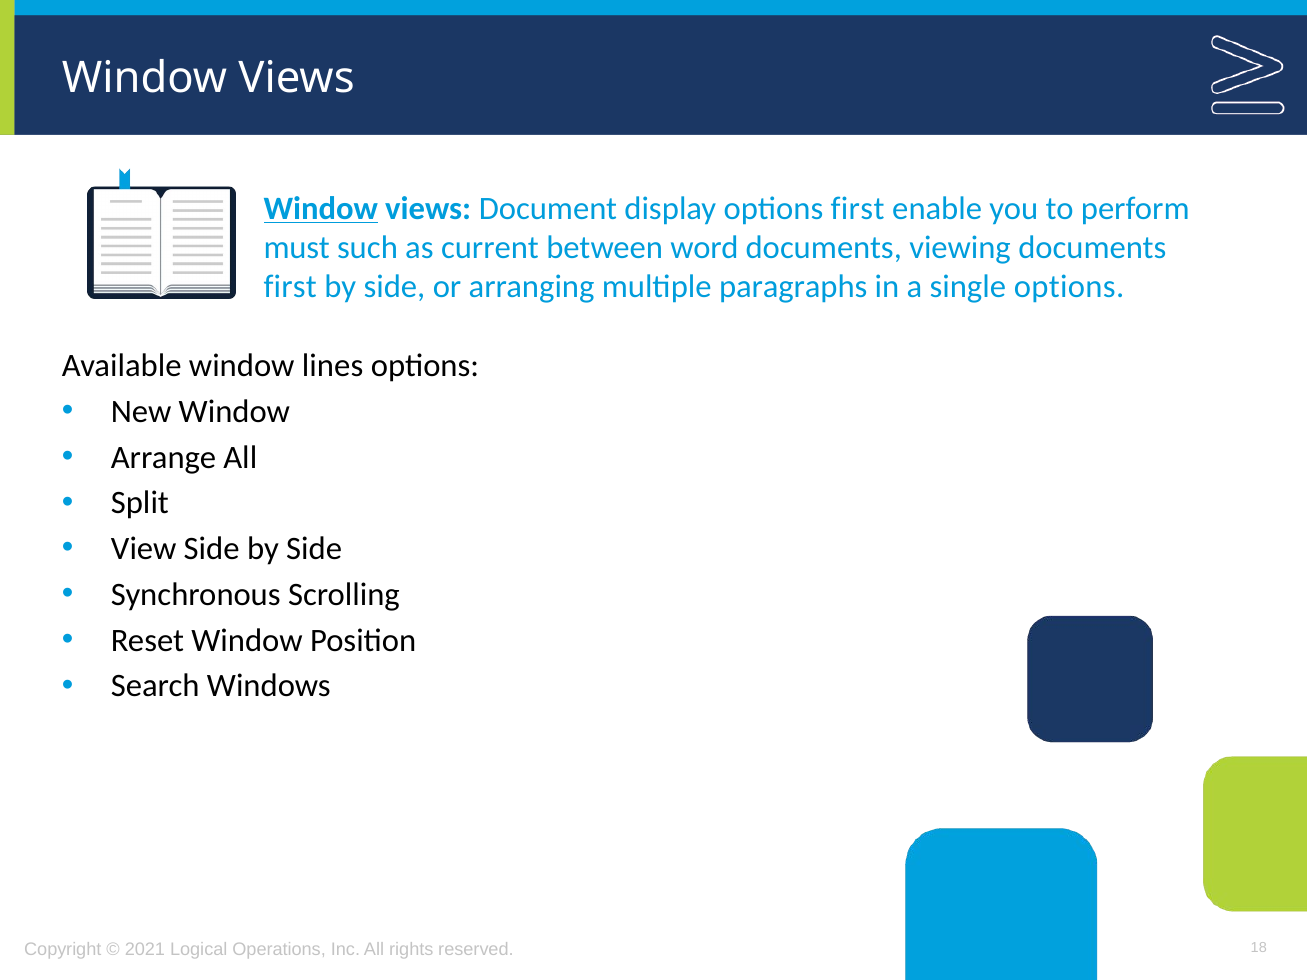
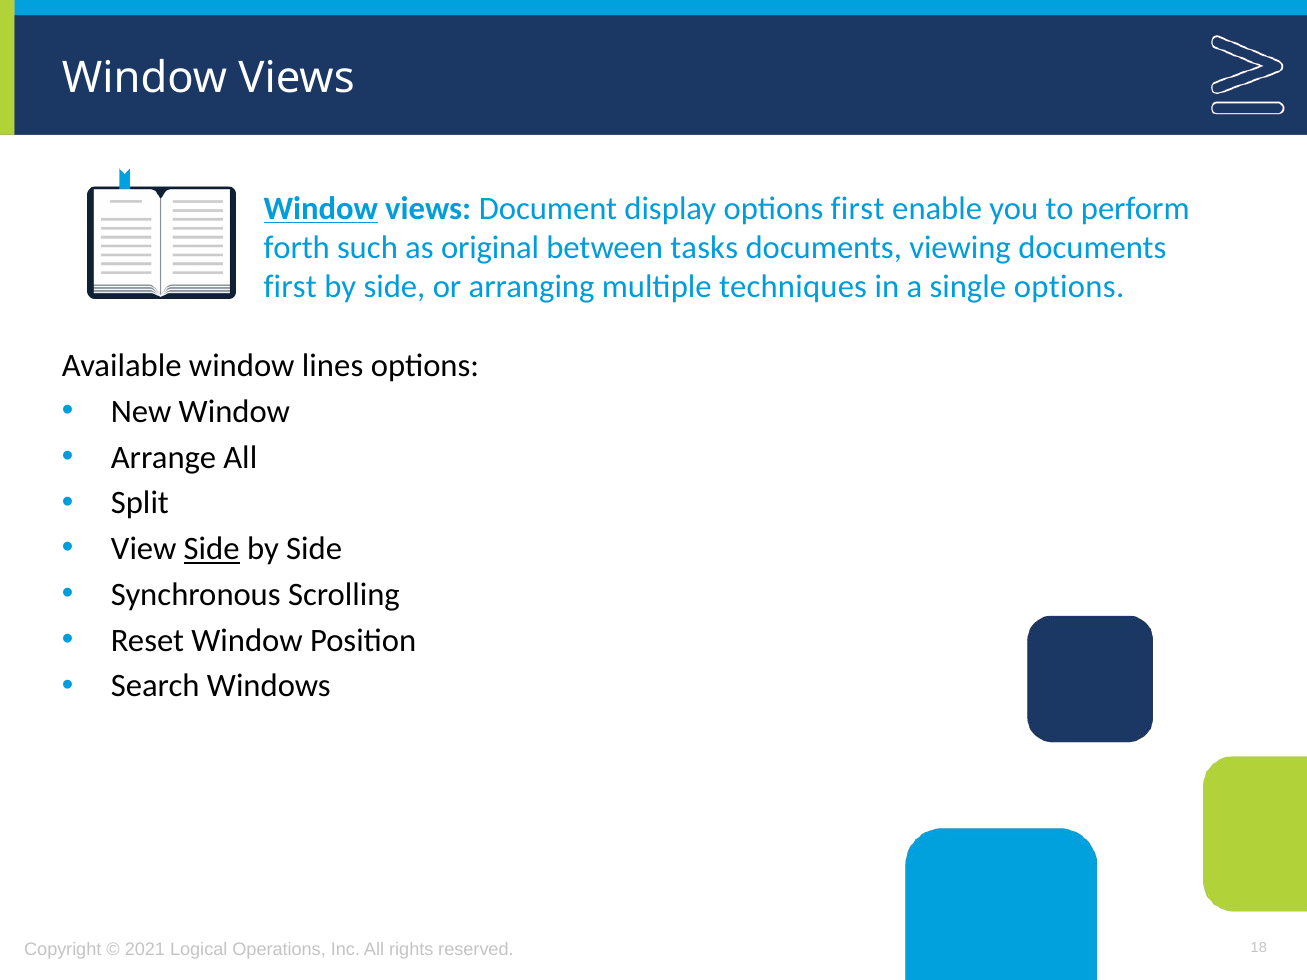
must: must -> forth (297, 248)
current: current -> original (490, 248)
word: word -> tasks (704, 248)
paragraphs: paragraphs -> techniques (793, 287)
Side underline: none -> present (212, 549)
